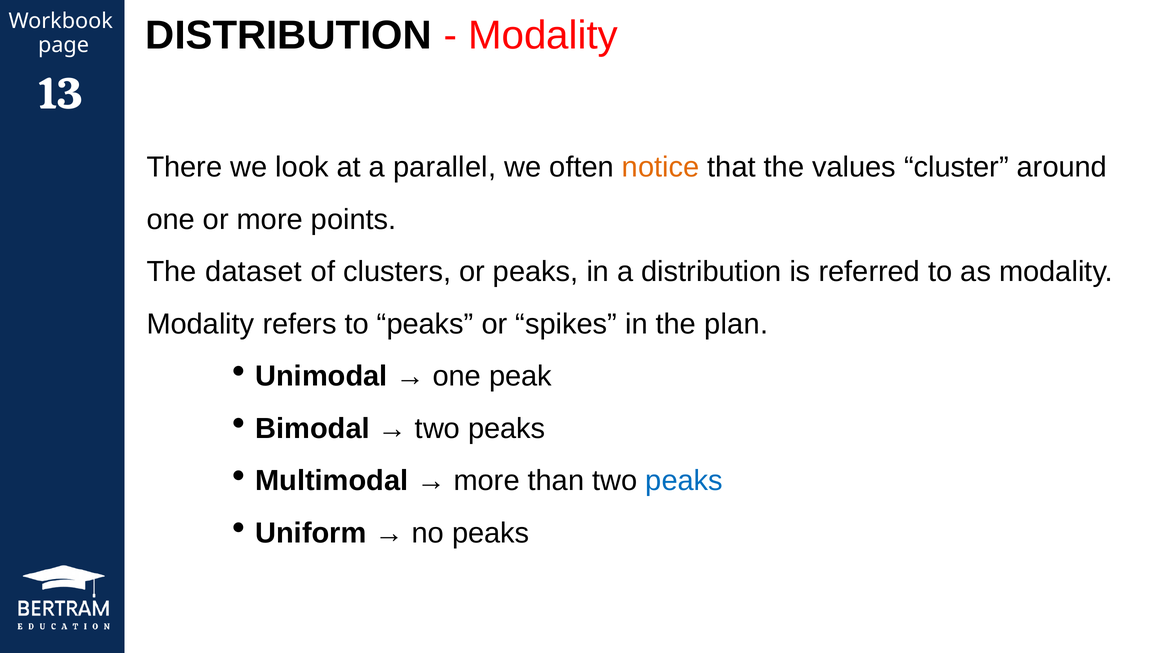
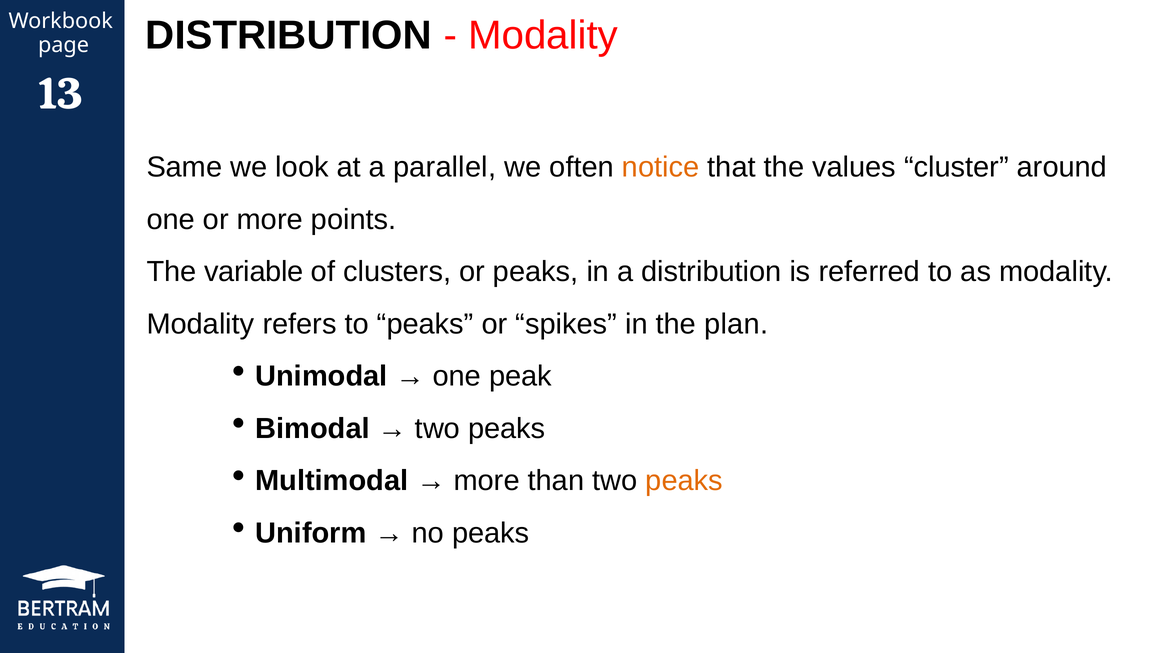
There: There -> Same (184, 167)
dataset: dataset -> variable (254, 272)
peaks colour: blue -> orange (684, 481)
